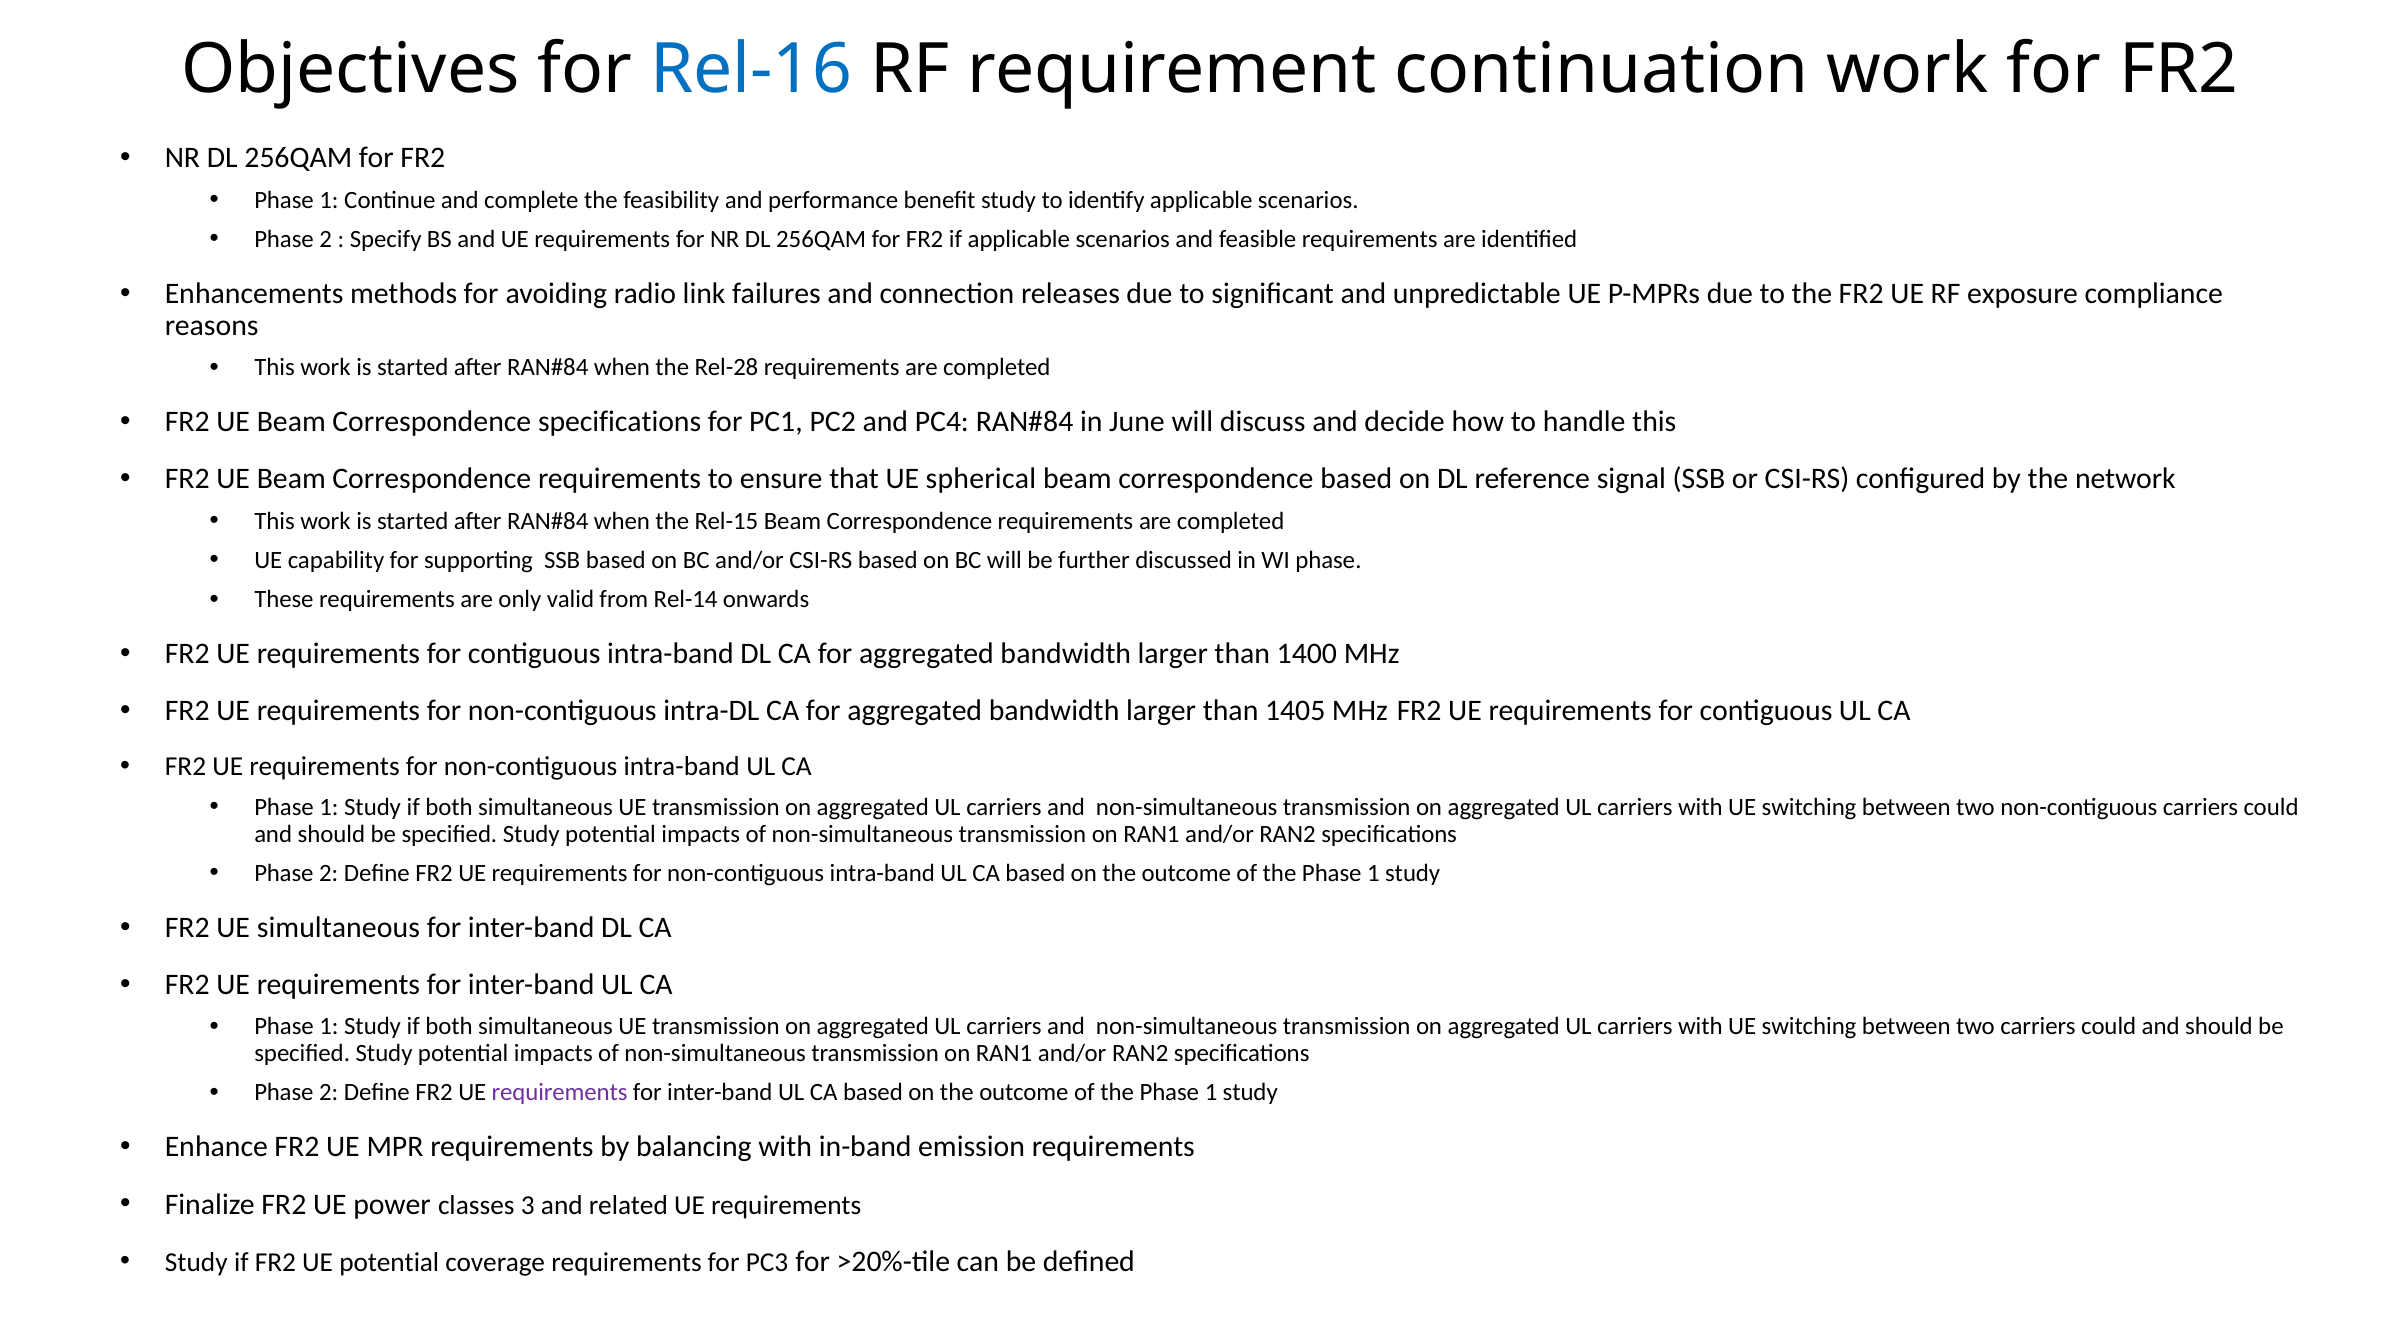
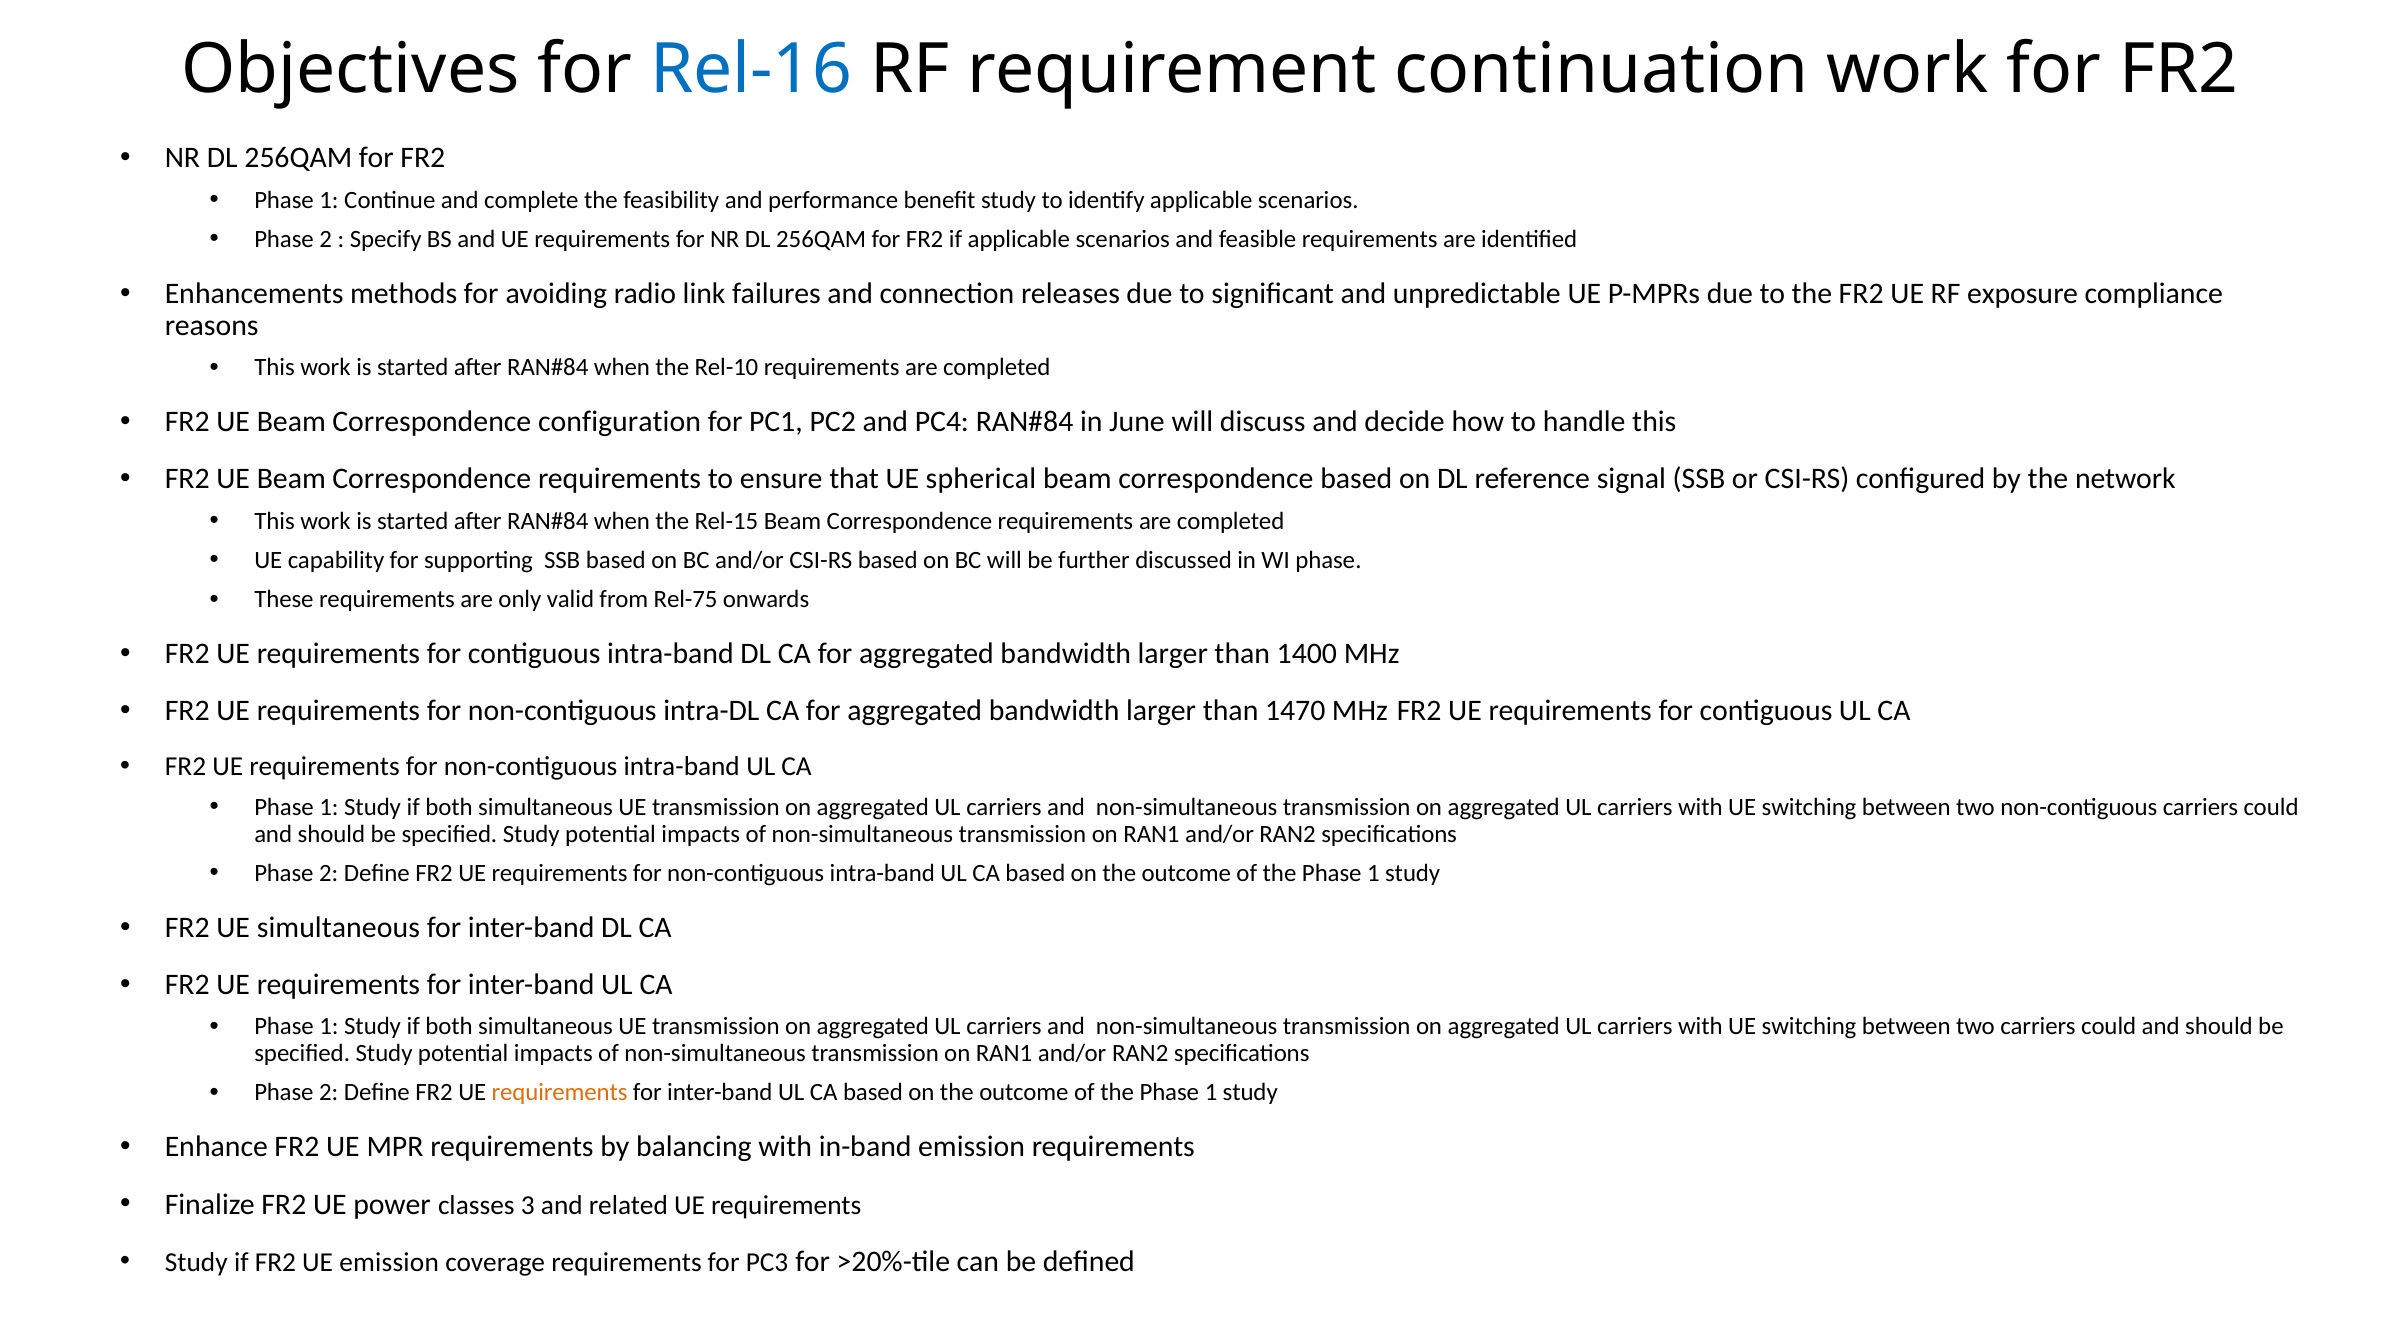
Rel-28: Rel-28 -> Rel-10 (726, 368)
Correspondence specifications: specifications -> configuration (620, 422)
Rel-14: Rel-14 -> Rel-75 (686, 600)
1405: 1405 -> 1470 (1295, 711)
requirements colour: purple -> orange (560, 1093)
UE potential: potential -> emission (389, 1263)
